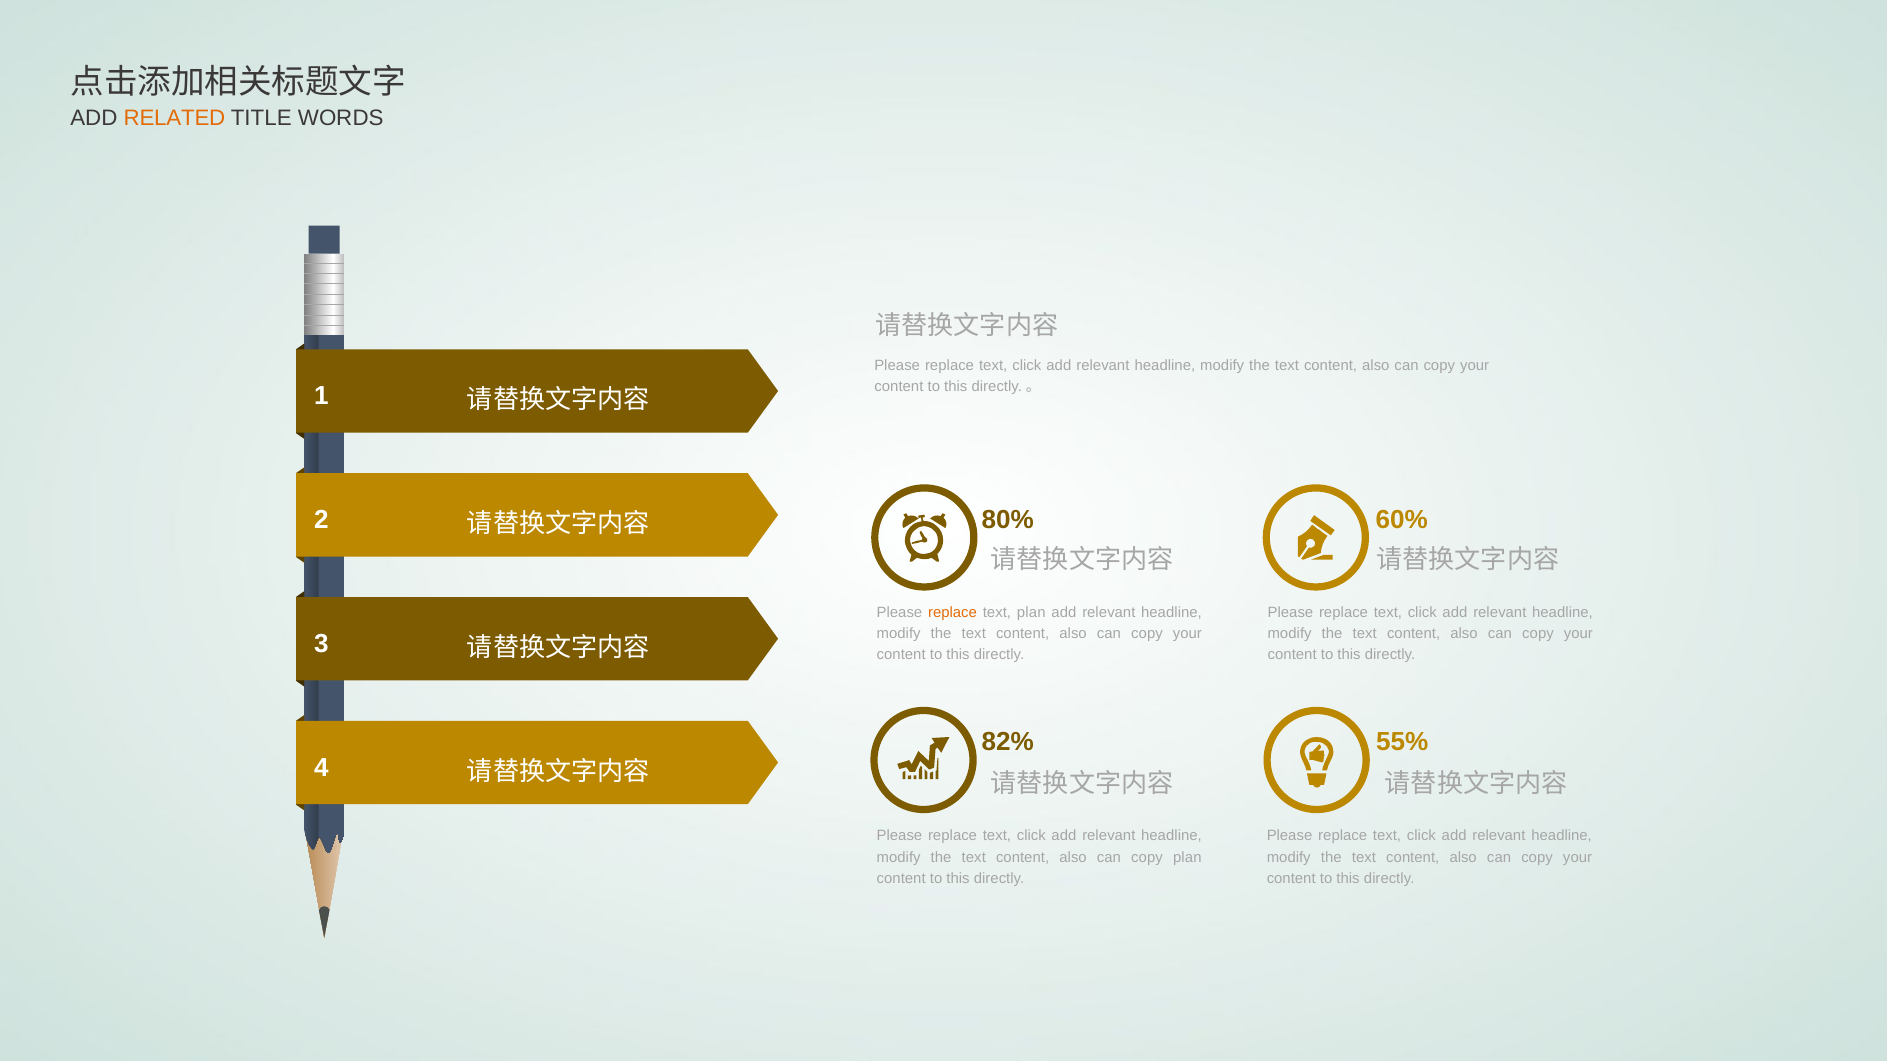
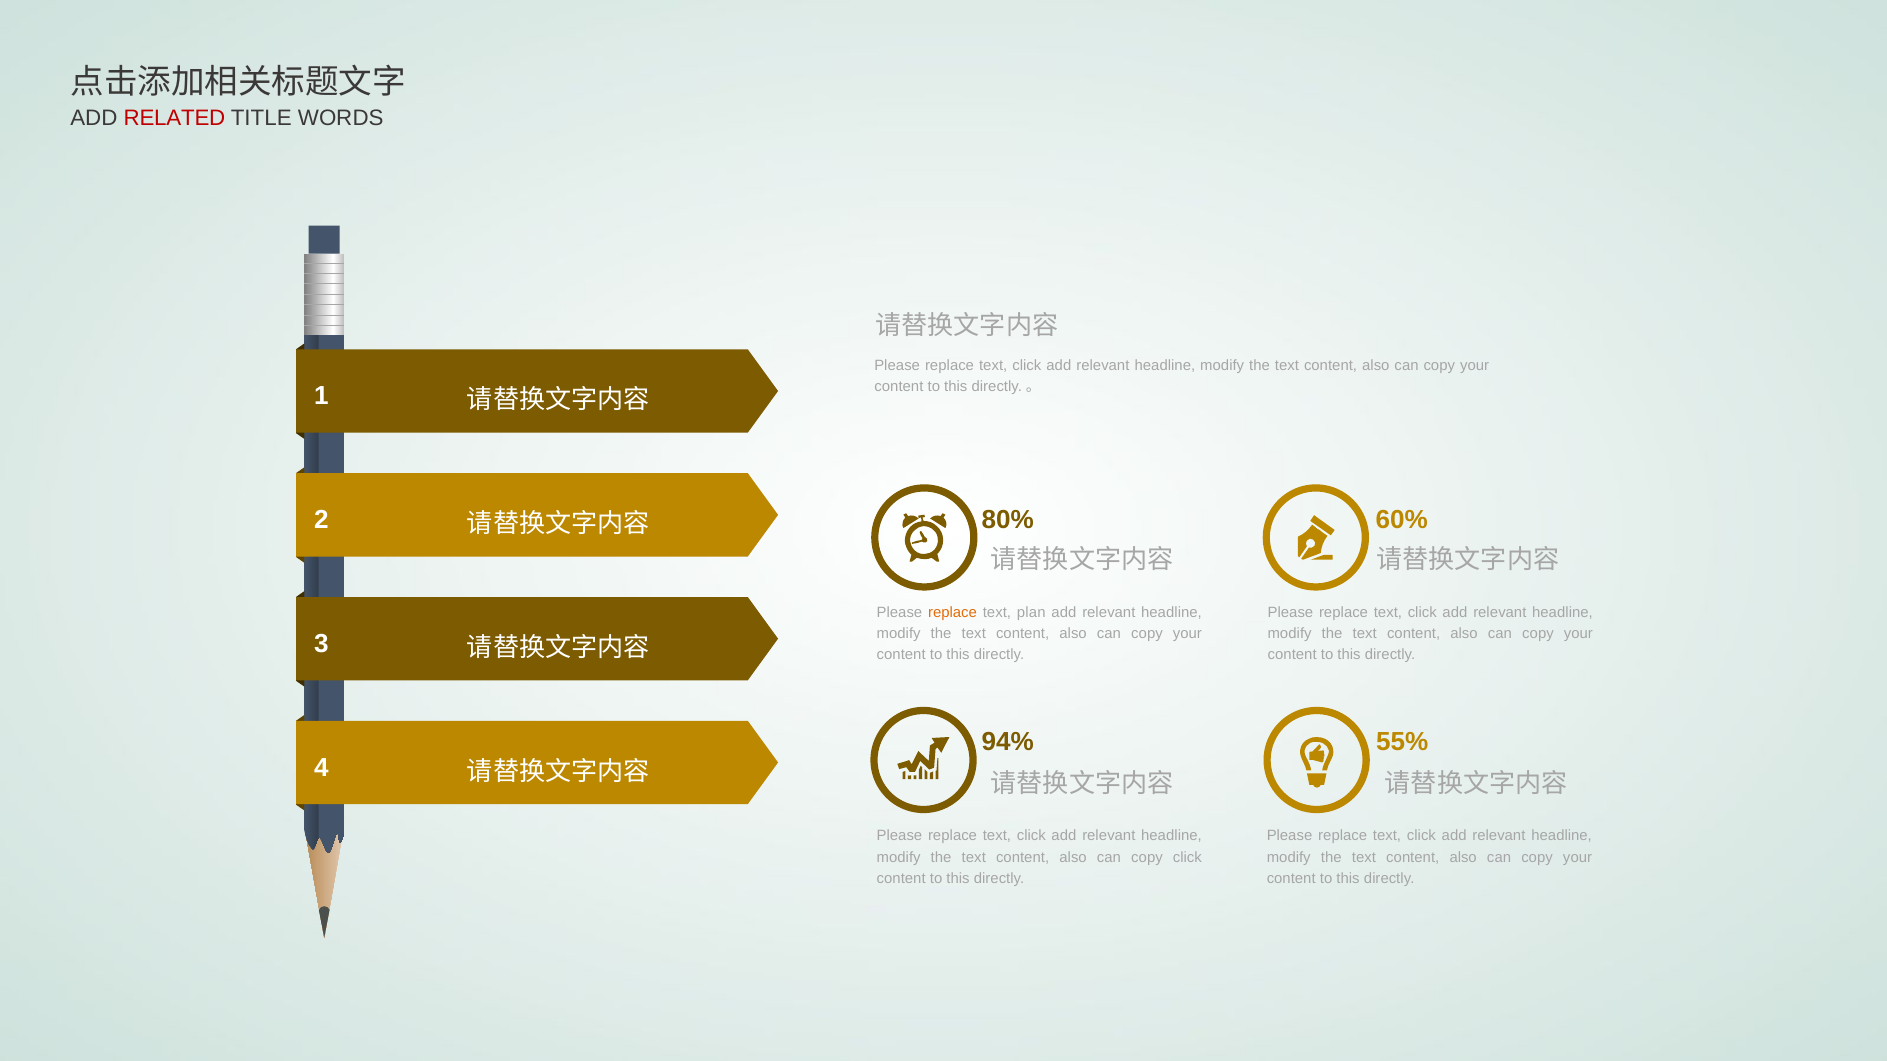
RELATED colour: orange -> red (174, 118)
82%: 82% -> 94% (1008, 742)
copy plan: plan -> click (1187, 857)
